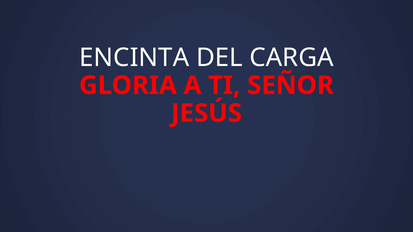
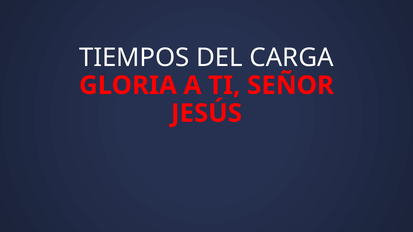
ENCINTA: ENCINTA -> TIEMPOS (134, 58)
